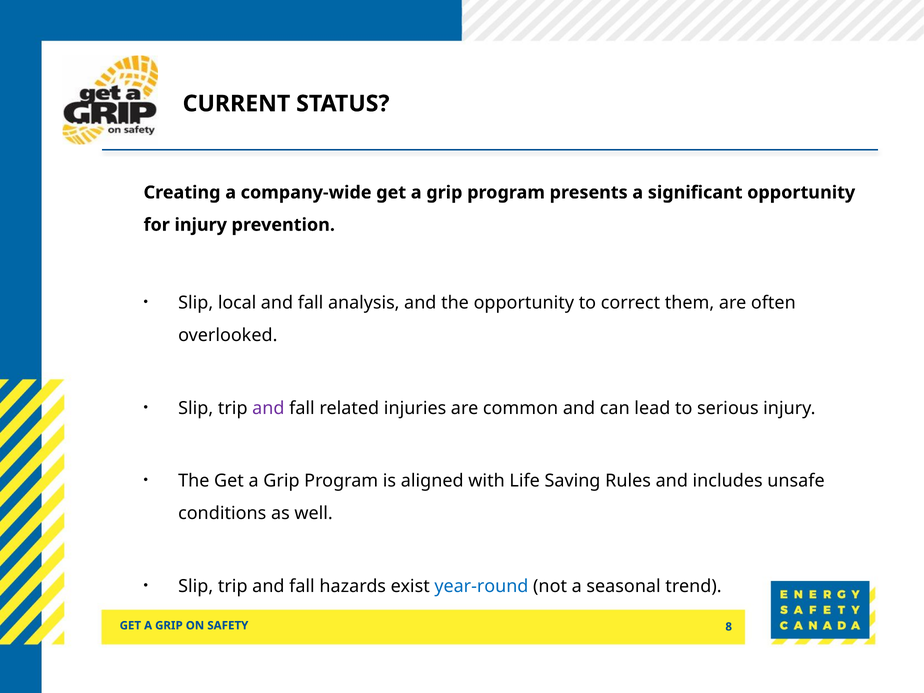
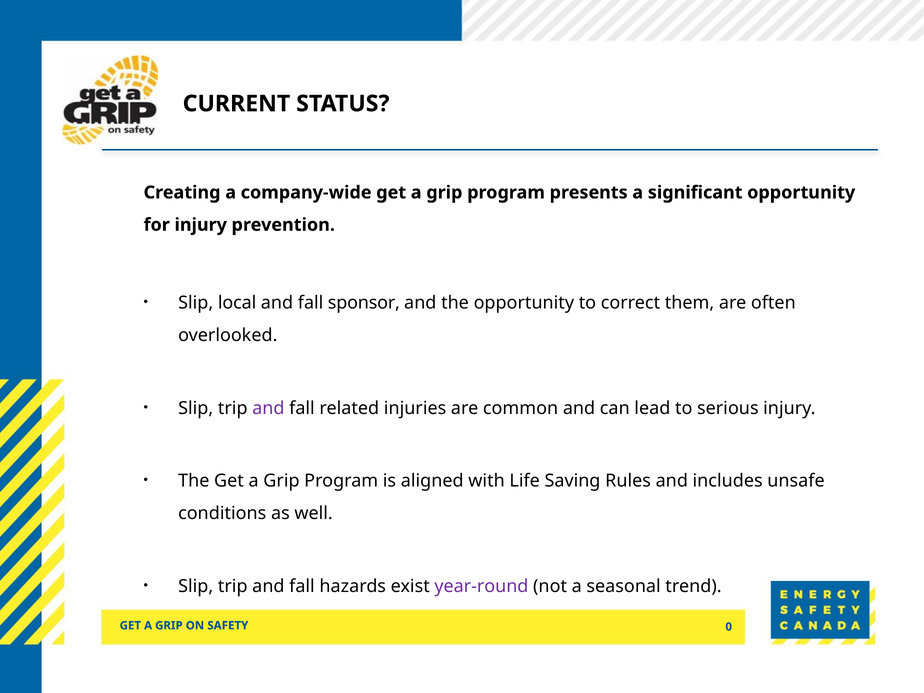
analysis: analysis -> sponsor (364, 303)
year-round colour: blue -> purple (481, 586)
8: 8 -> 0 (729, 627)
